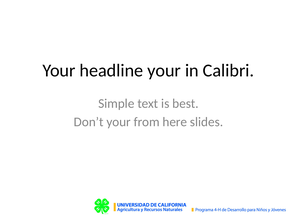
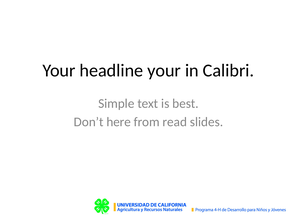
Don’t your: your -> here (119, 122)
here: here -> read (175, 122)
